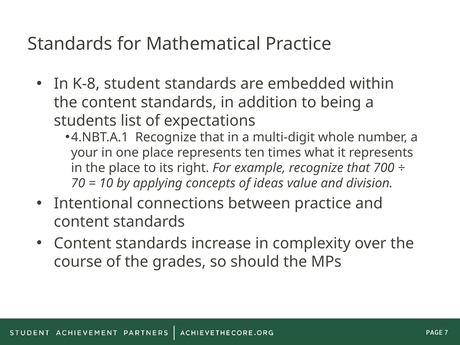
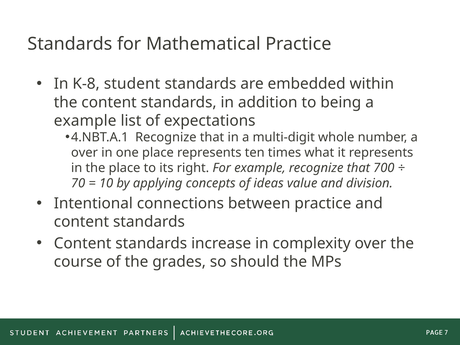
students: students -> example (85, 121)
your: your -> over (84, 153)
